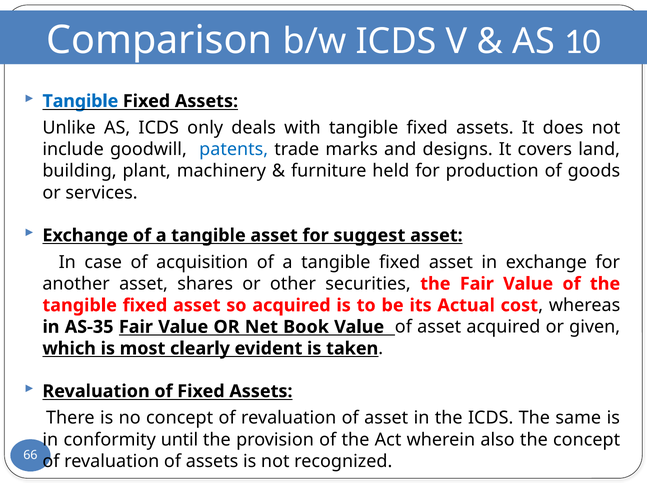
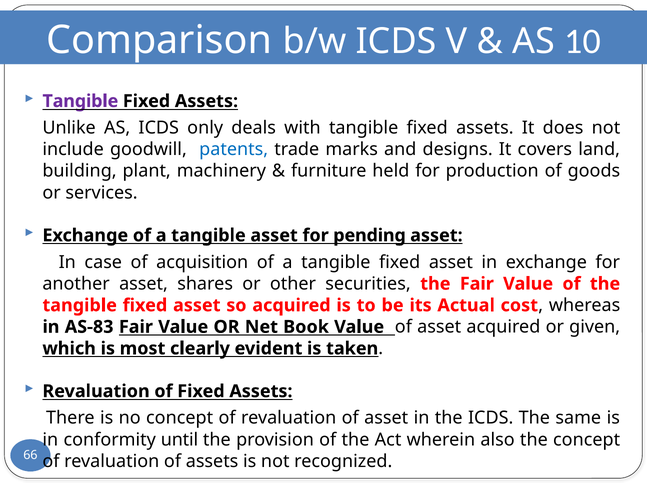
Tangible colour: blue -> purple (80, 101)
suggest: suggest -> pending (370, 236)
AS-35: AS-35 -> AS-83 (89, 327)
